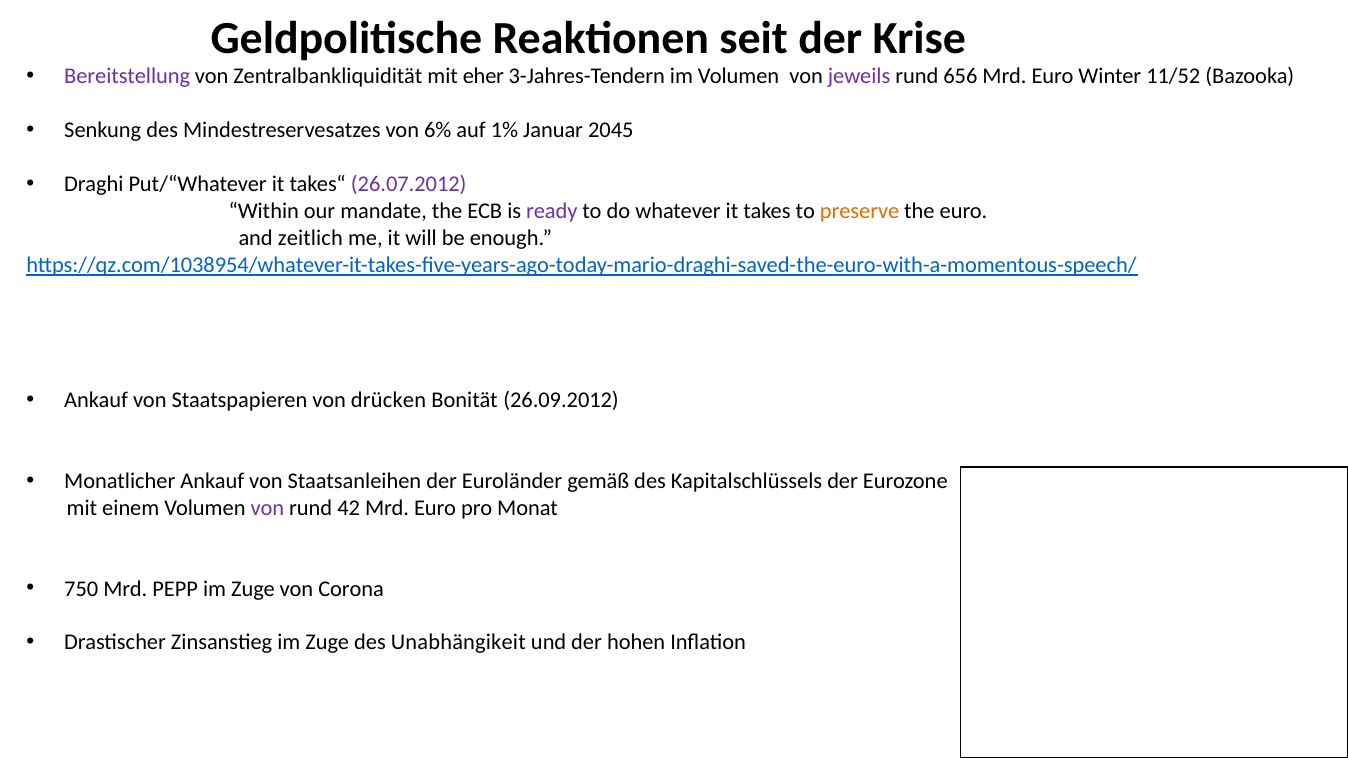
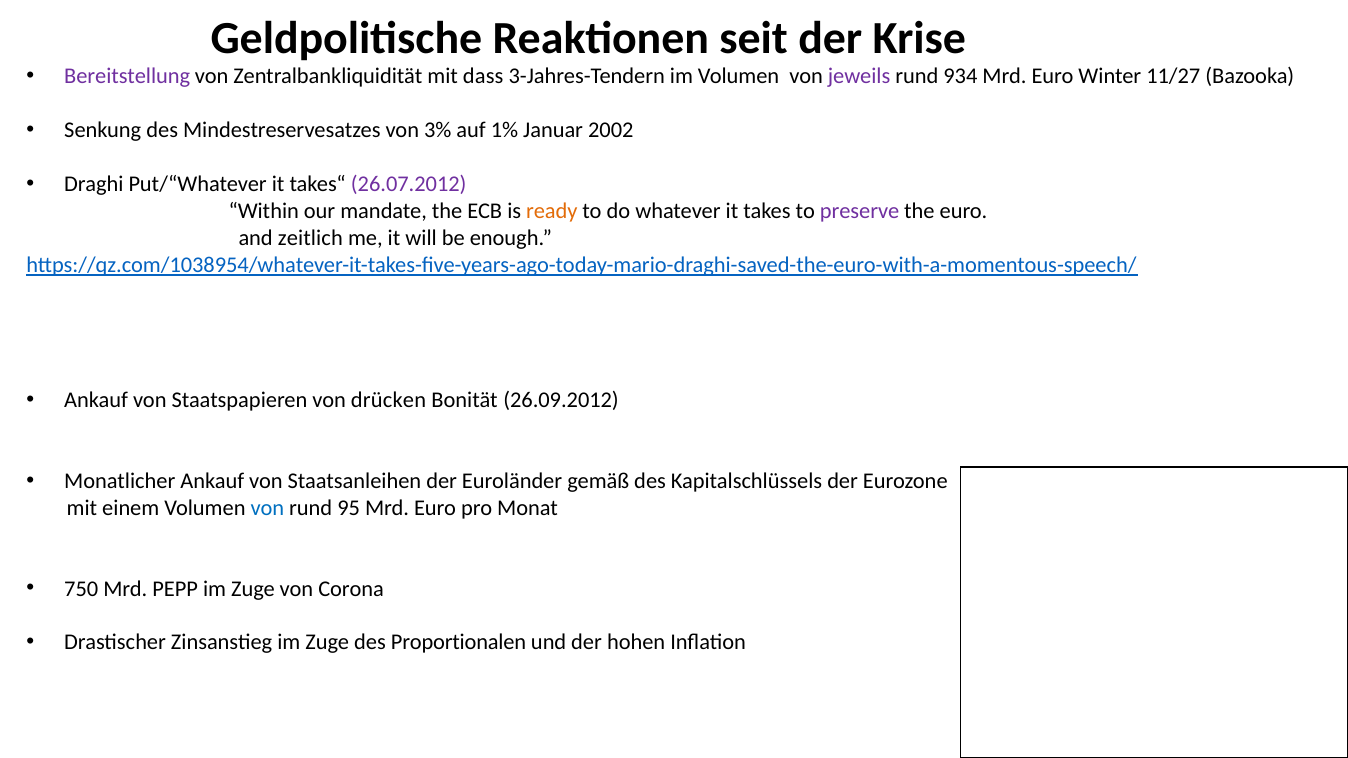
eher: eher -> dass (483, 76)
656: 656 -> 934 (960, 76)
11/52: 11/52 -> 11/27 (1173, 76)
6%: 6% -> 3% (438, 130)
2045: 2045 -> 2002 (611, 130)
ready colour: purple -> orange (552, 211)
preserve colour: orange -> purple (860, 211)
von colour: purple -> blue (267, 508)
42: 42 -> 95 (349, 508)
Unabhängikeit: Unabhängikeit -> Proportionalen (459, 643)
